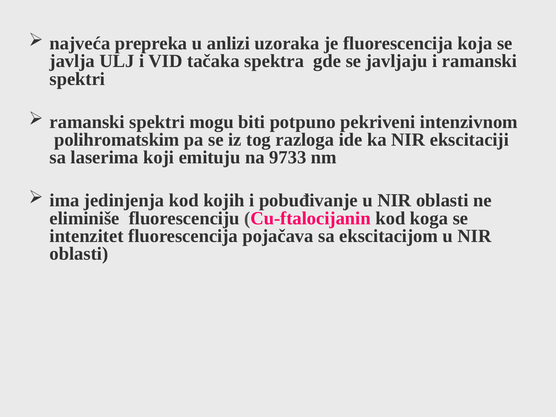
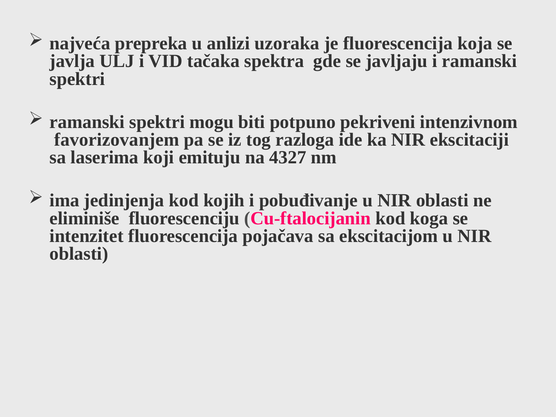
polihromatskim: polihromatskim -> favorizovanjem (117, 140)
9733: 9733 -> 4327 (288, 157)
